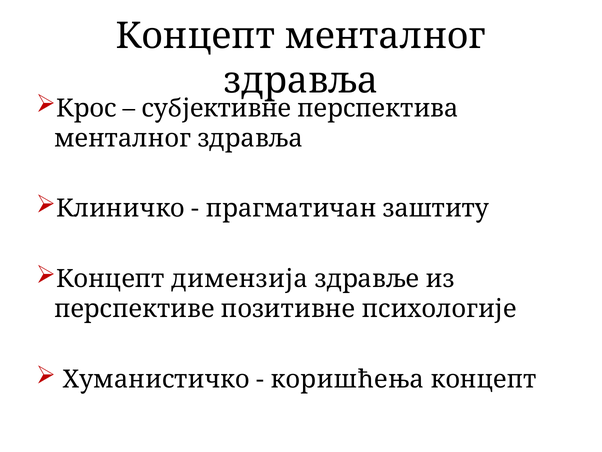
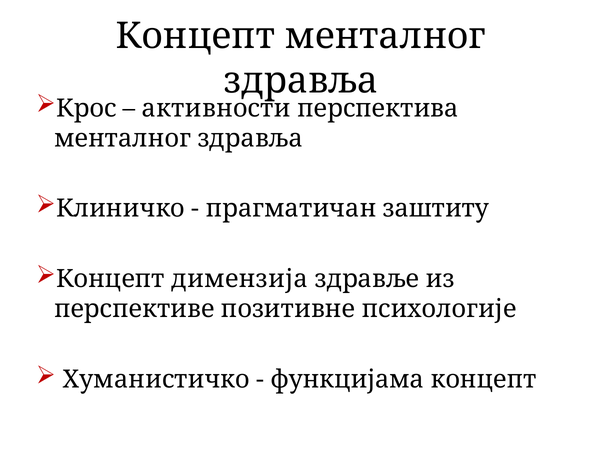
субјективне: субјективне -> активности (216, 108)
коришћења: коришћења -> функцијама (347, 379)
